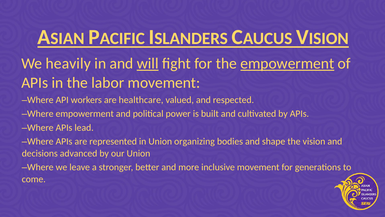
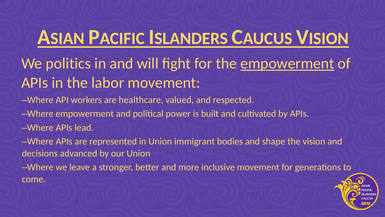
heavily: heavily -> politics (68, 63)
will underline: present -> none (148, 63)
organizing: organizing -> immigrant (195, 141)
